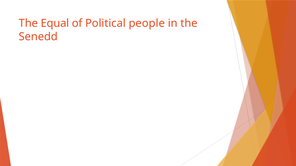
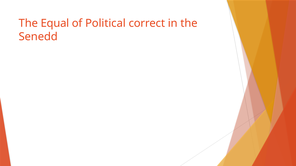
people: people -> correct (147, 23)
